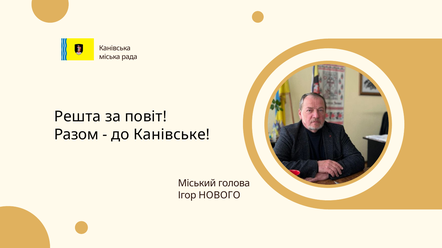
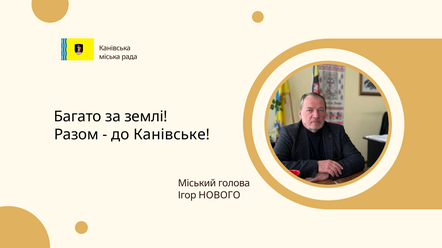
Решта: Решта -> Багато (78, 117)
повіт: повіт -> землі (146, 117)
